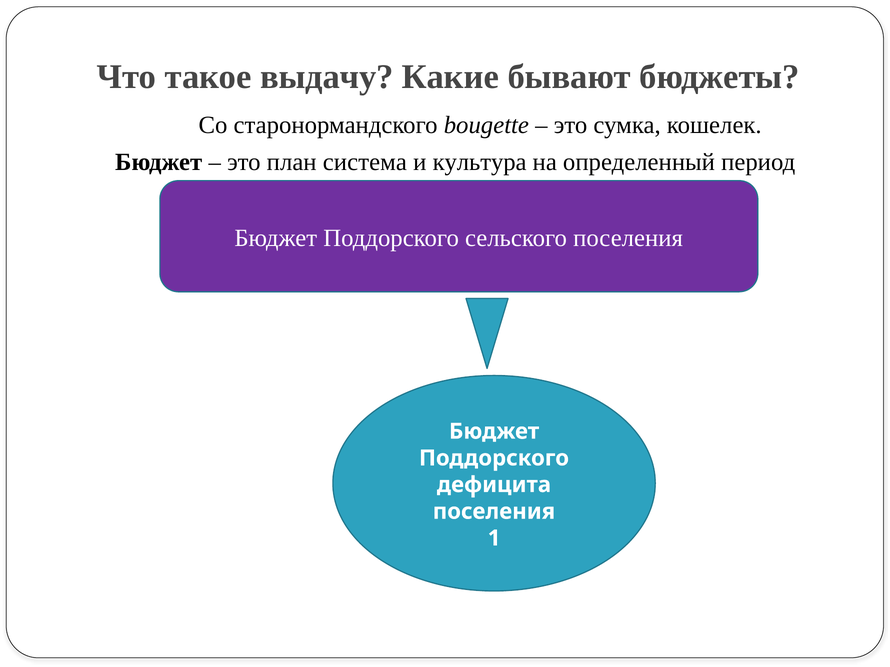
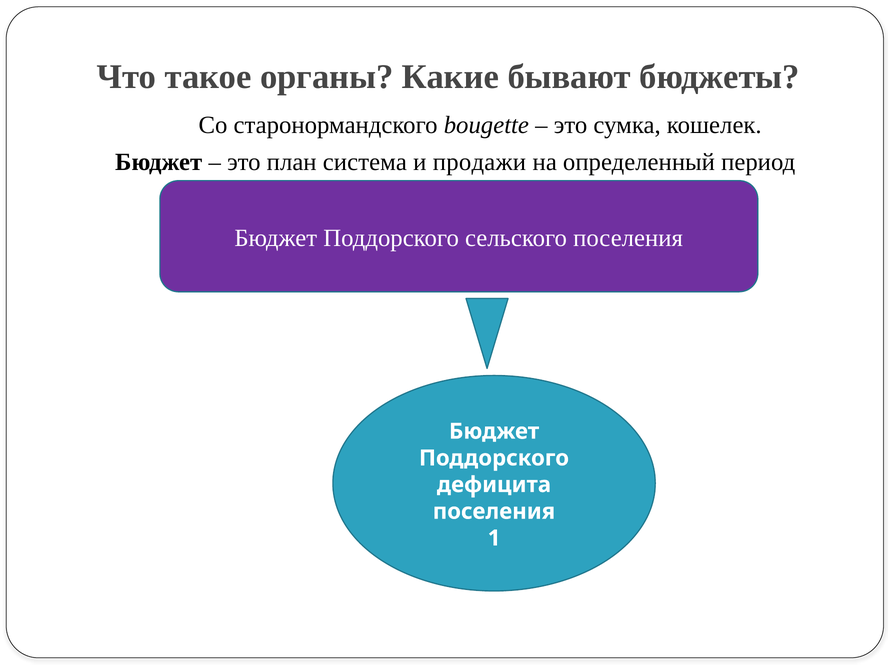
выдачу: выдачу -> органы (327, 77)
культура: культура -> продажи (479, 162)
